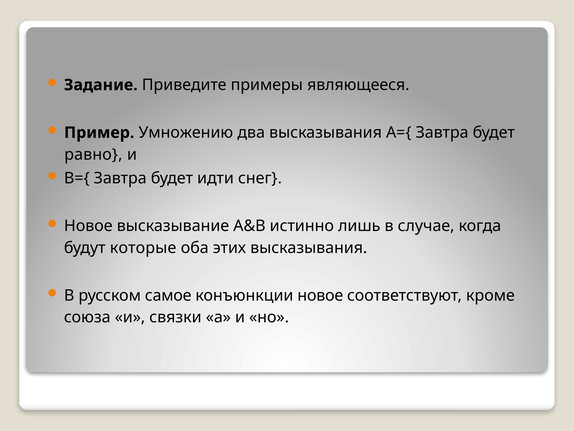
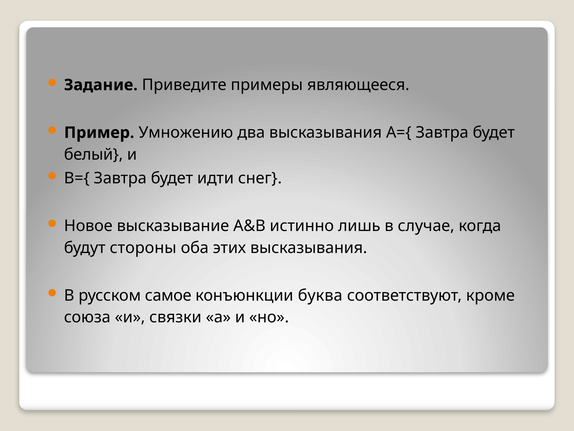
равно: равно -> белый (94, 154)
которые: которые -> стороны (143, 247)
конъюнкции новое: новое -> буква (320, 295)
